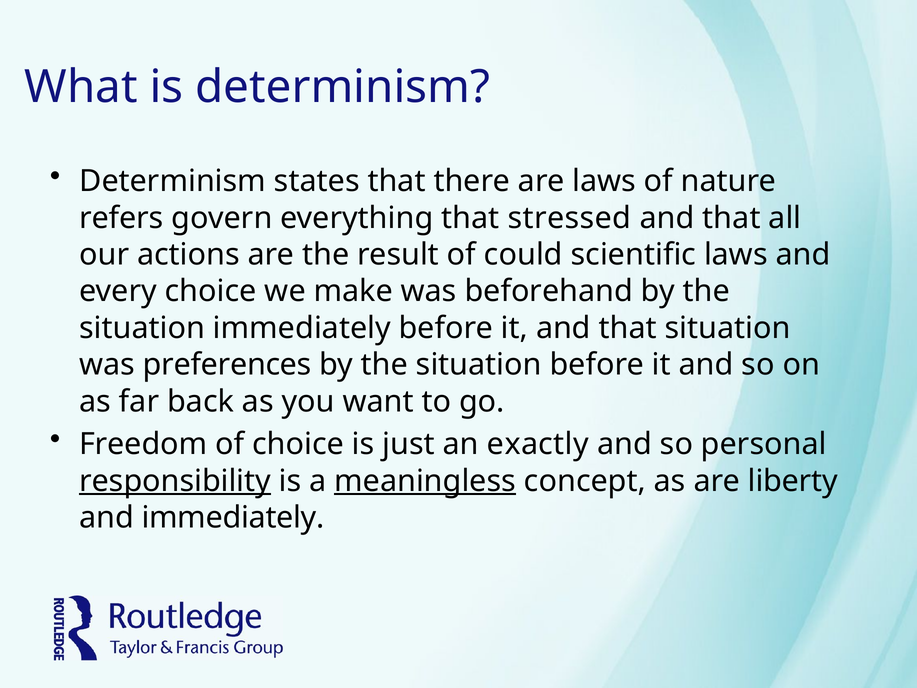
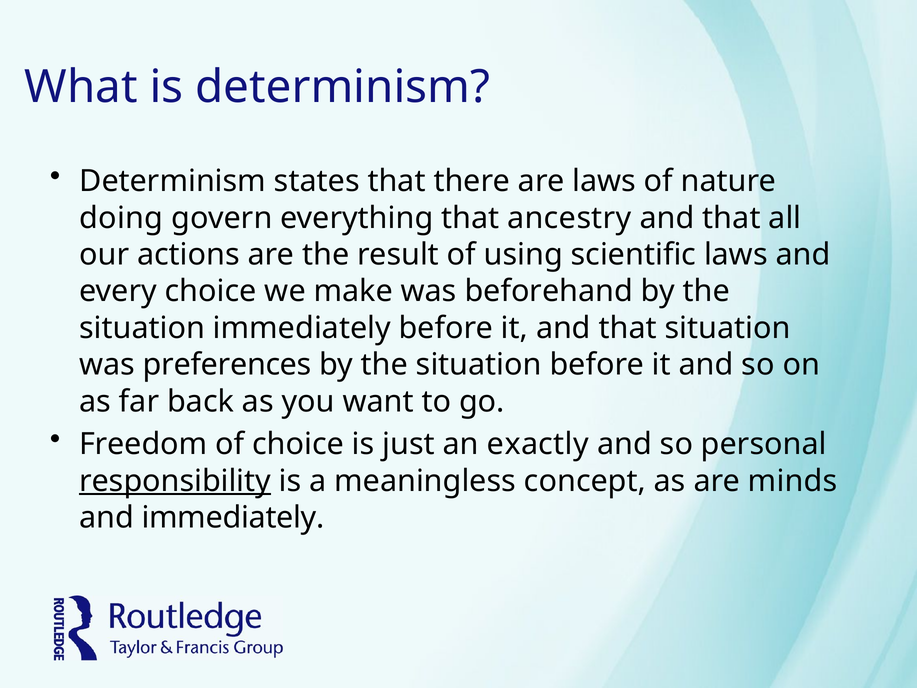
refers: refers -> doing (121, 218)
stressed: stressed -> ancestry (569, 218)
could: could -> using (523, 255)
meaningless underline: present -> none (425, 481)
liberty: liberty -> minds (793, 481)
